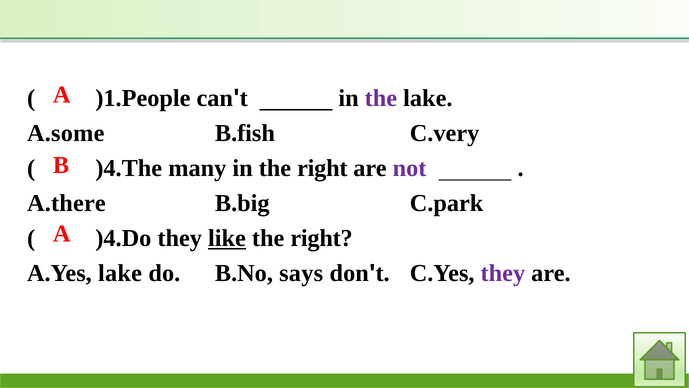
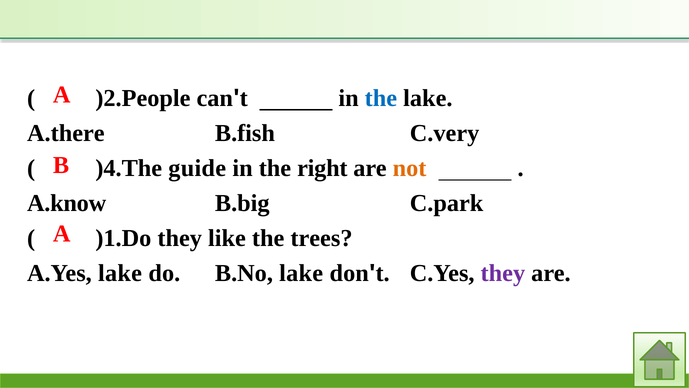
)1.People: )1.People -> )2.People (143, 98)
the colour: purple -> blue (381, 98)
A.some: A.some -> A.there (66, 133)
many: many -> guide (197, 168)
not colour: purple -> orange (410, 168)
A.there: A.there -> A.know (67, 203)
)4.Do: )4.Do -> )1.Do (123, 238)
like underline: present -> none (227, 238)
right: right -> trees (321, 238)
B.No says: says -> lake (301, 273)
